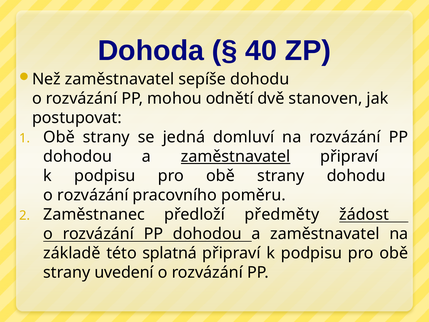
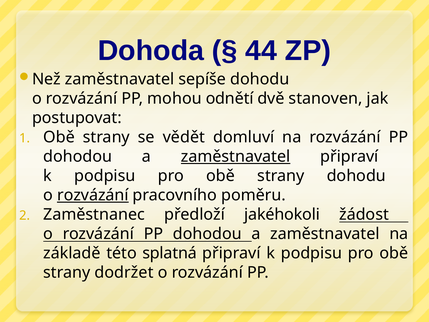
40: 40 -> 44 (261, 51)
jedná: jedná -> vědět (184, 137)
rozvázání underline: none -> present (93, 195)
předměty: předměty -> jakéhokoli (282, 214)
uvedení: uvedení -> dodržet (124, 272)
